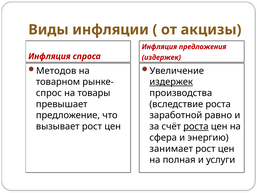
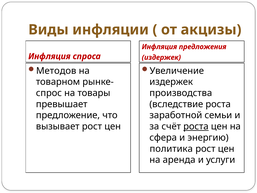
издержек underline: present -> none (171, 82)
равно: равно -> семьи (218, 115)
занимает: занимает -> политика (171, 149)
полная: полная -> аренда (179, 160)
